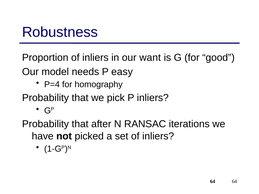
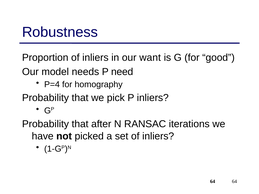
easy: easy -> need (122, 72)
